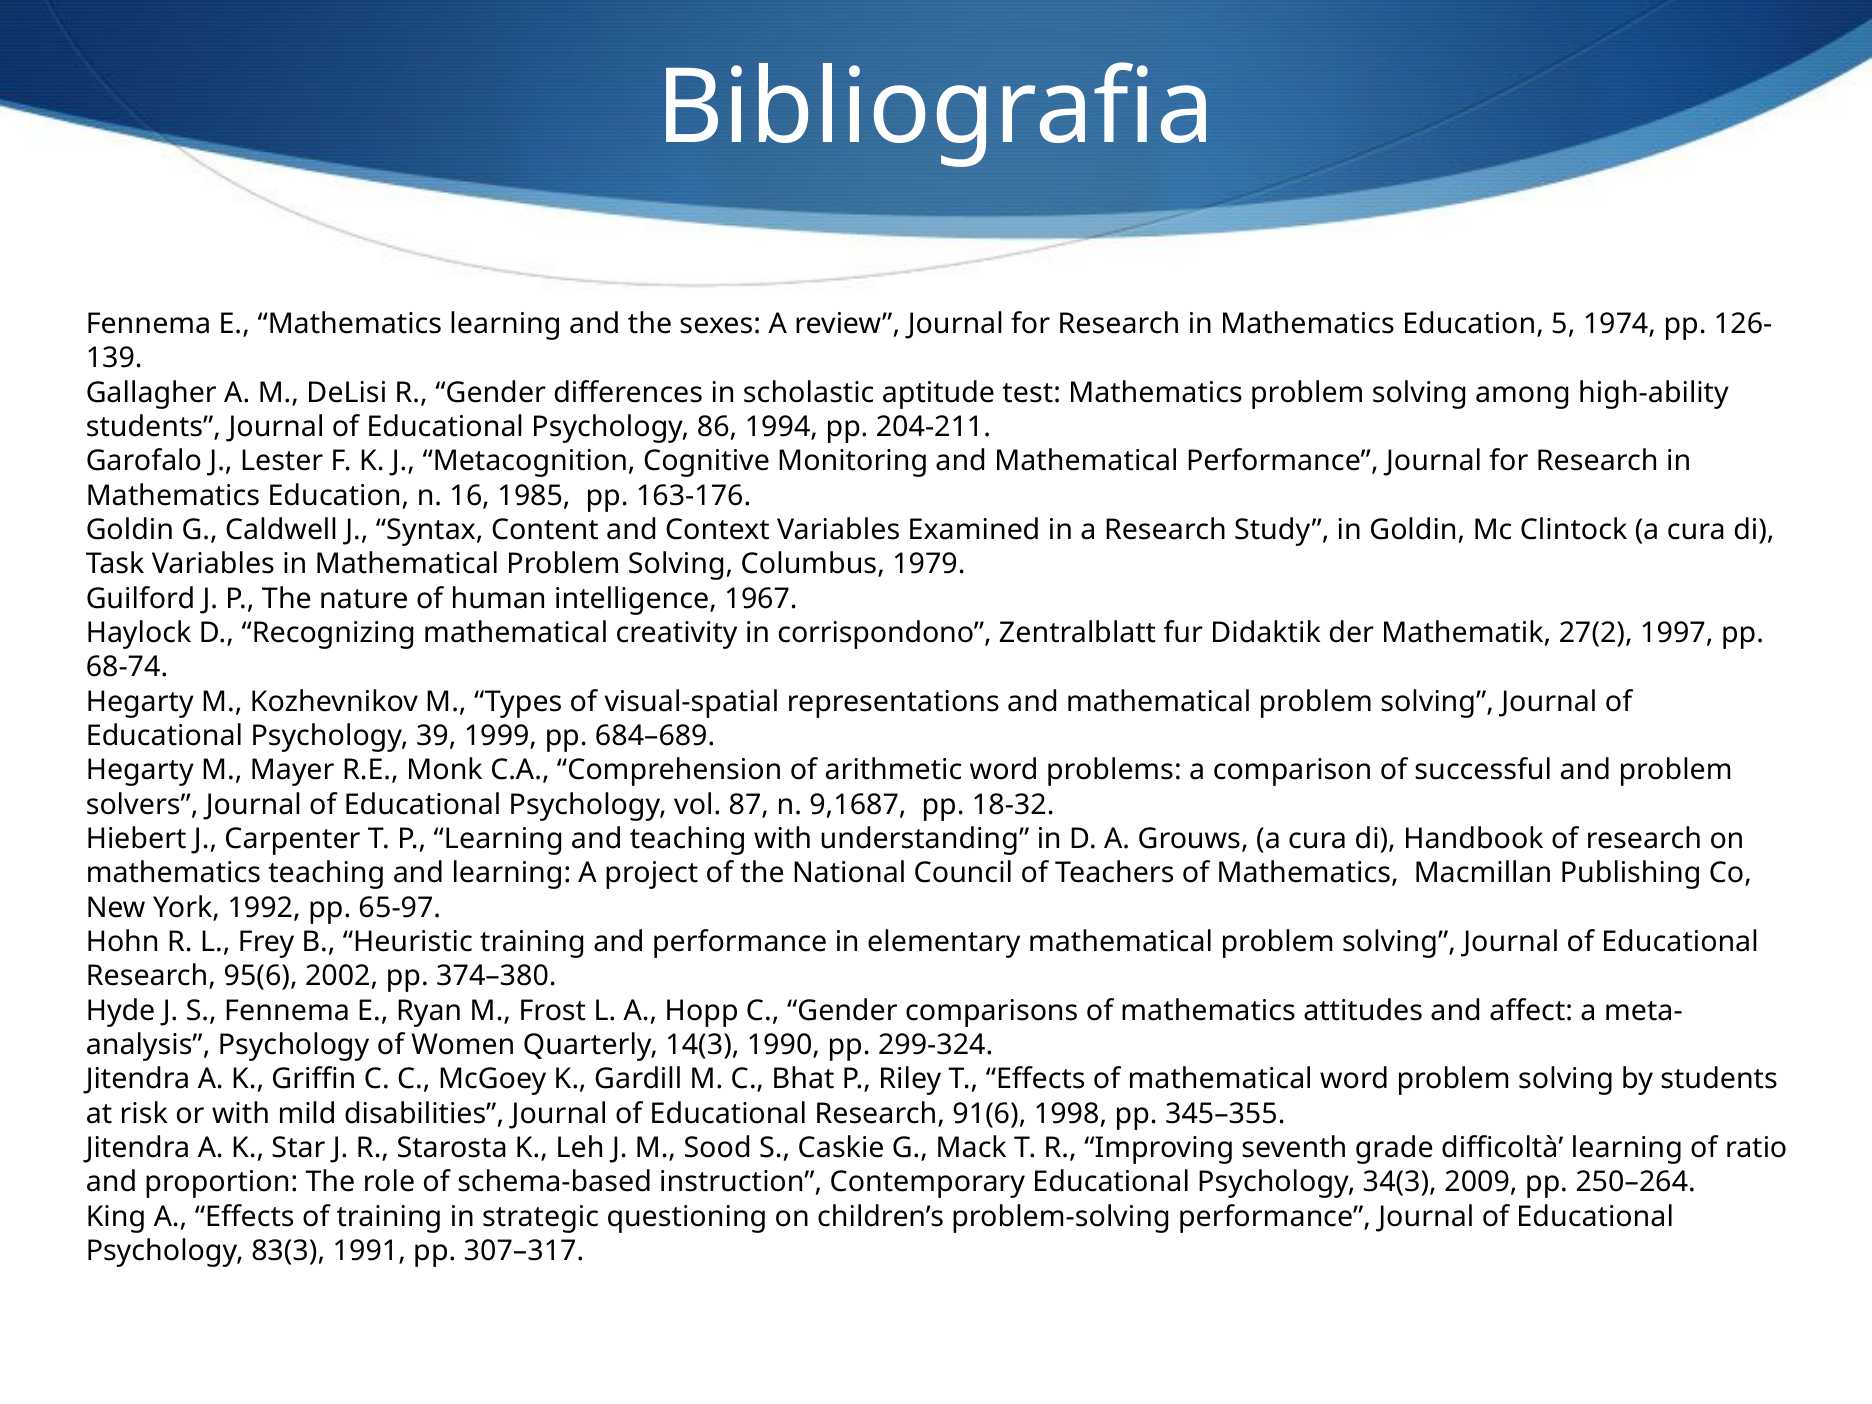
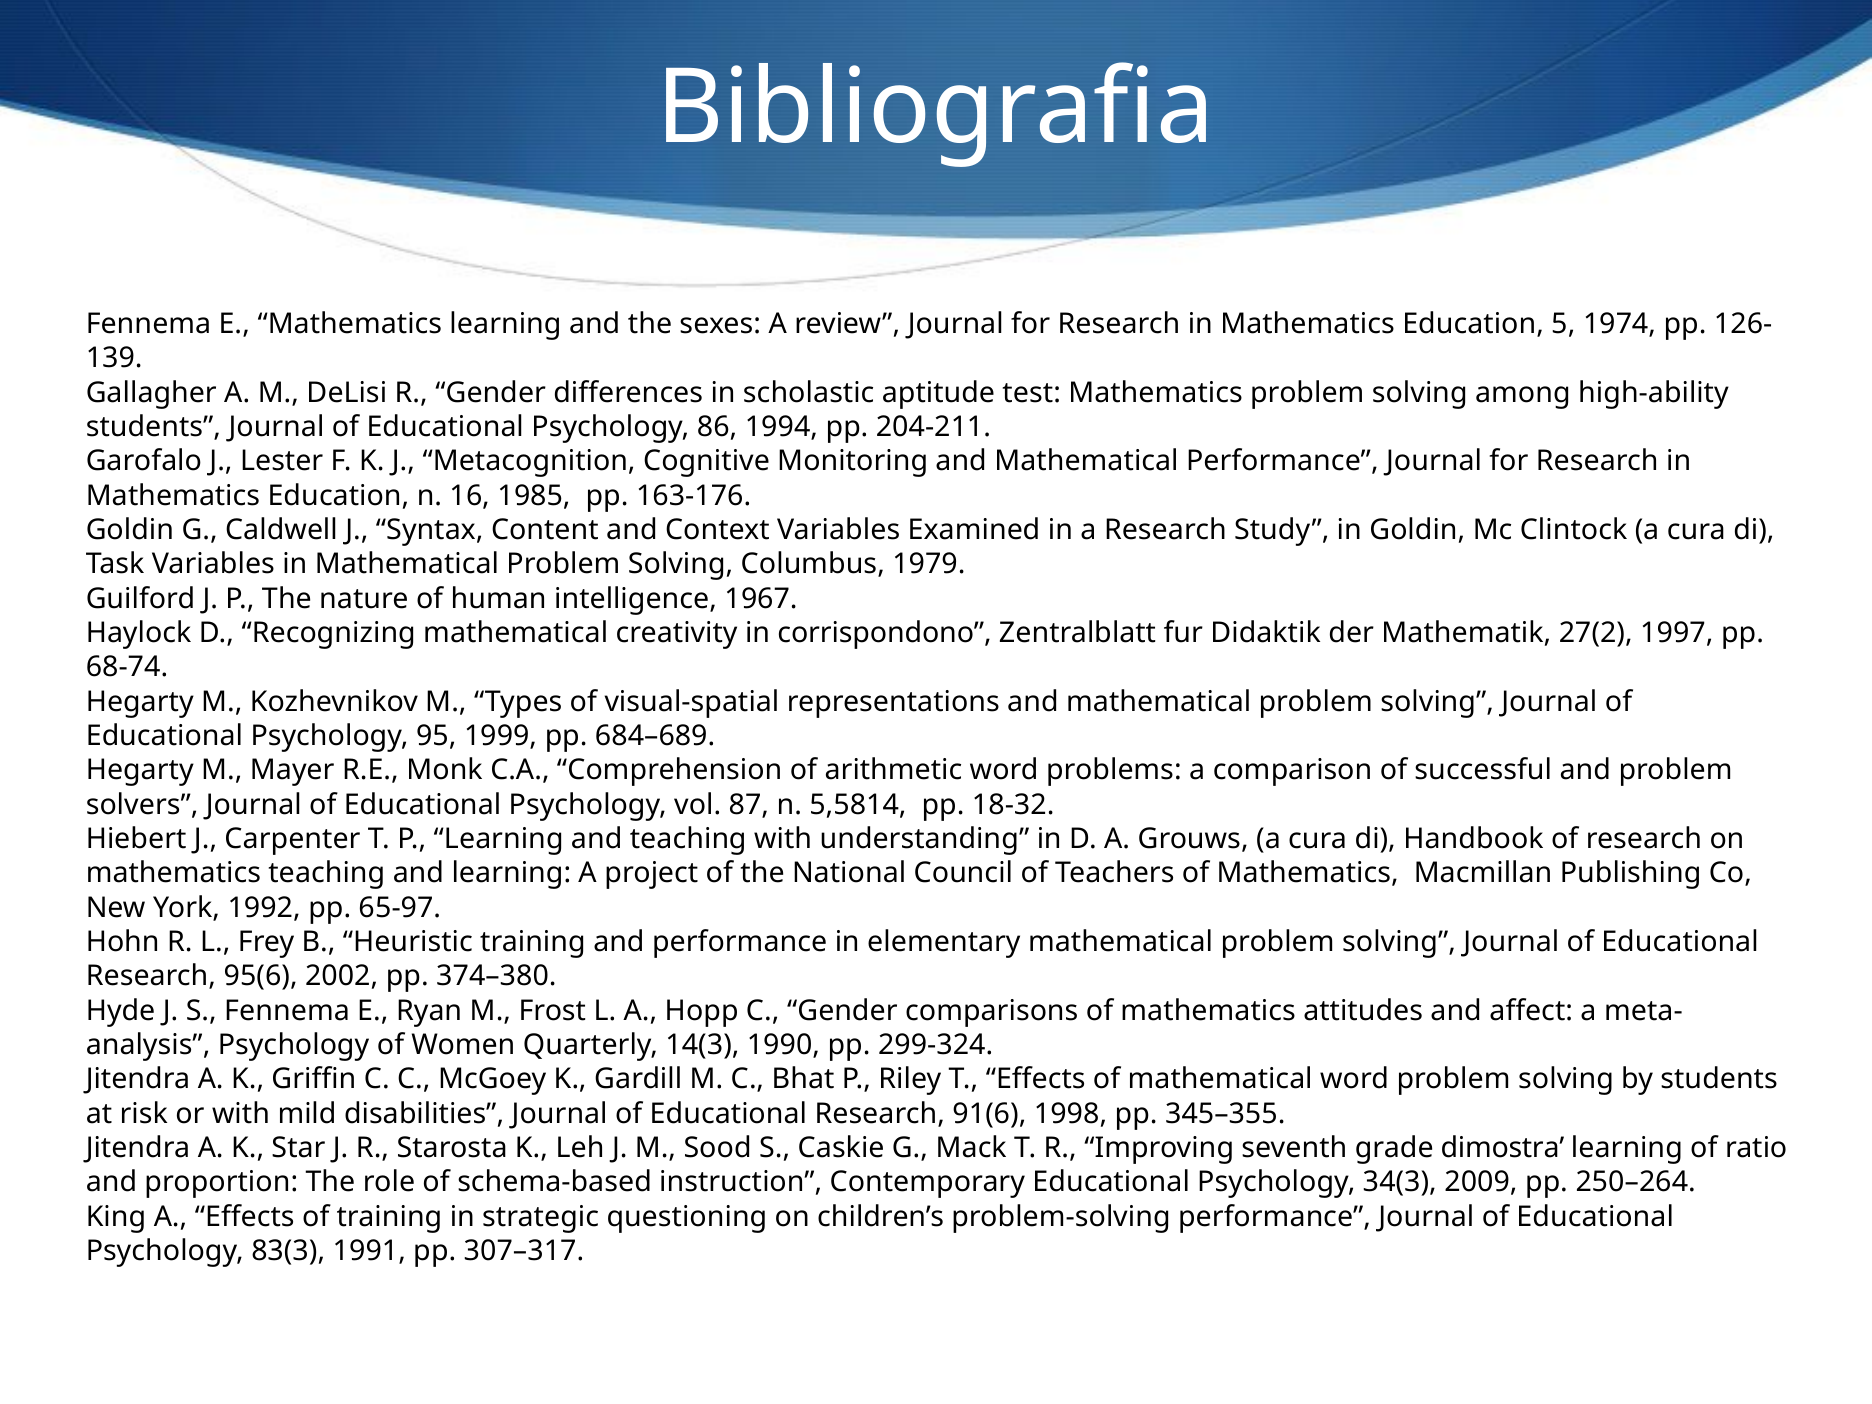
39: 39 -> 95 (436, 736)
9,1687: 9,1687 -> 5,5814 (858, 805)
difficoltà: difficoltà -> dimostra (1502, 1148)
